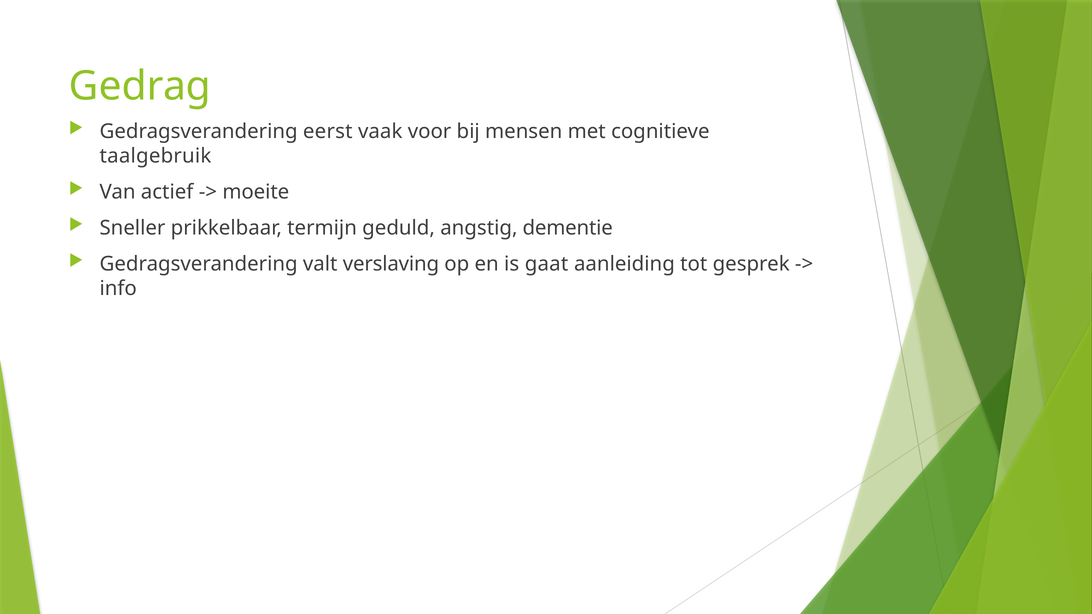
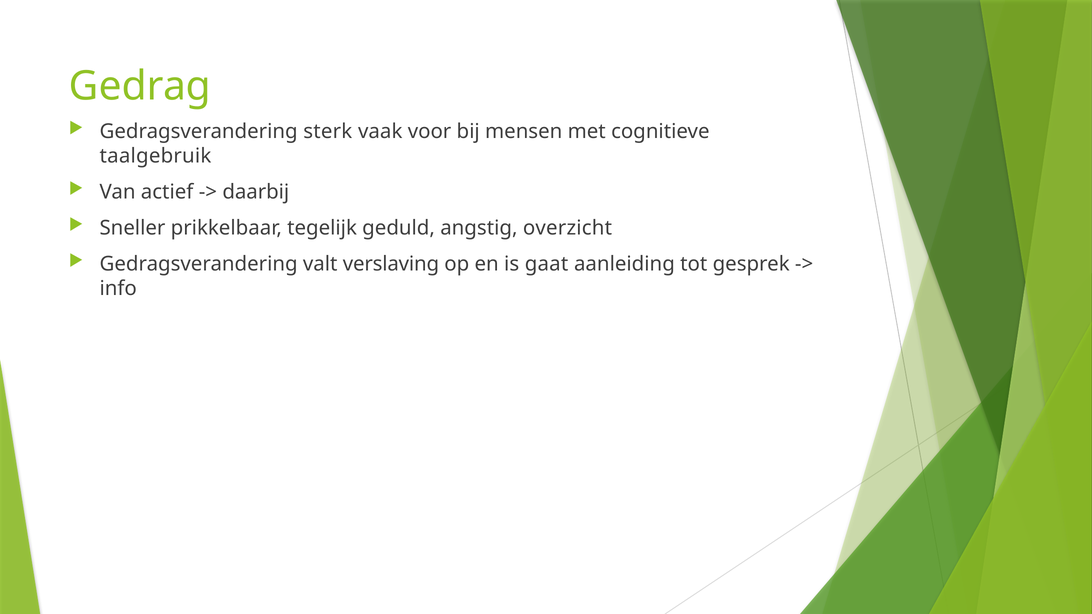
eerst: eerst -> sterk (328, 132)
moeite: moeite -> daarbij (256, 192)
termijn: termijn -> tegelijk (322, 228)
dementie: dementie -> overzicht (568, 228)
